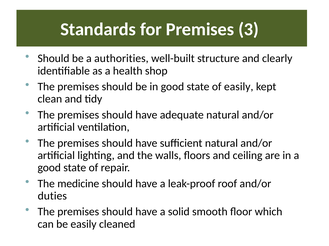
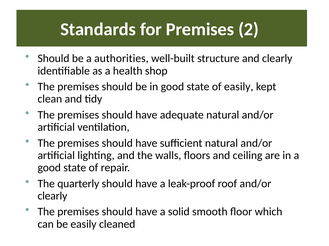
3: 3 -> 2 (249, 30)
medicine: medicine -> quarterly (78, 184)
duties: duties -> clearly (52, 196)
